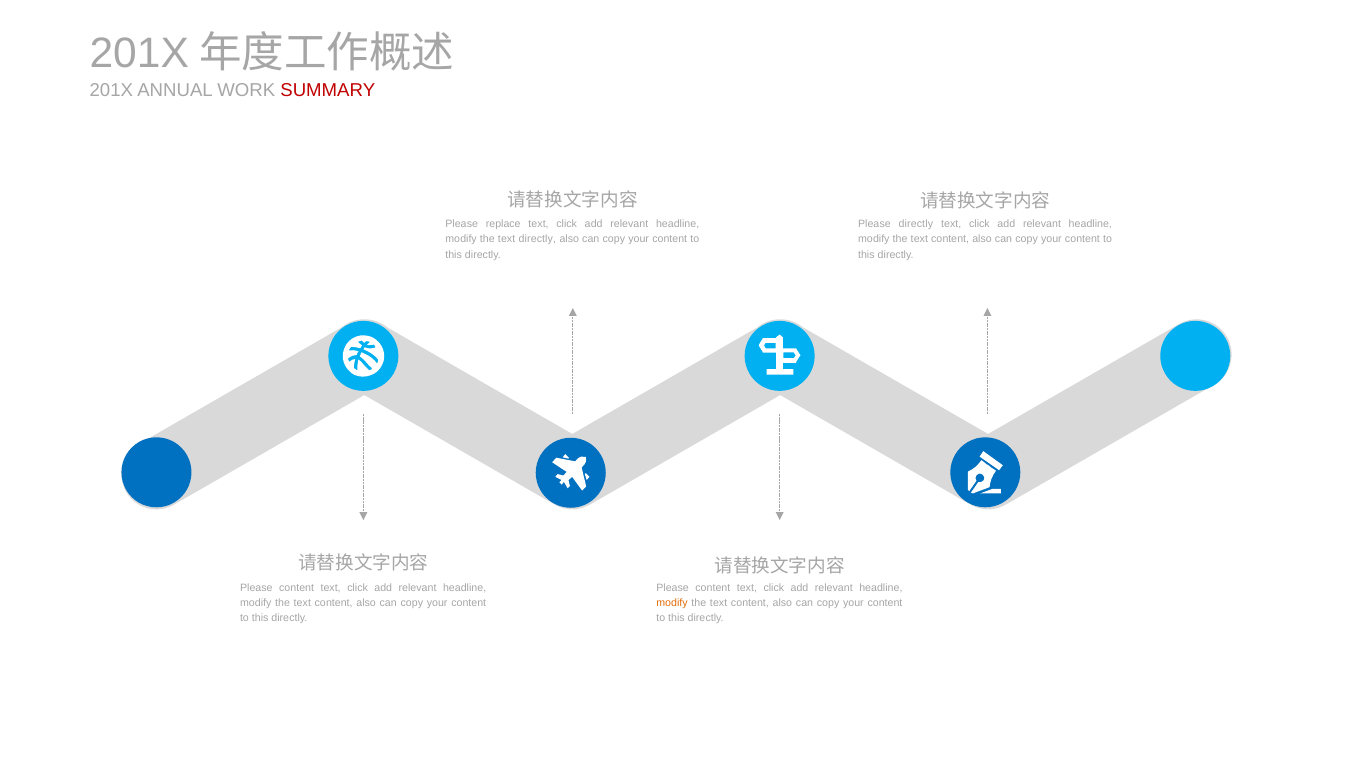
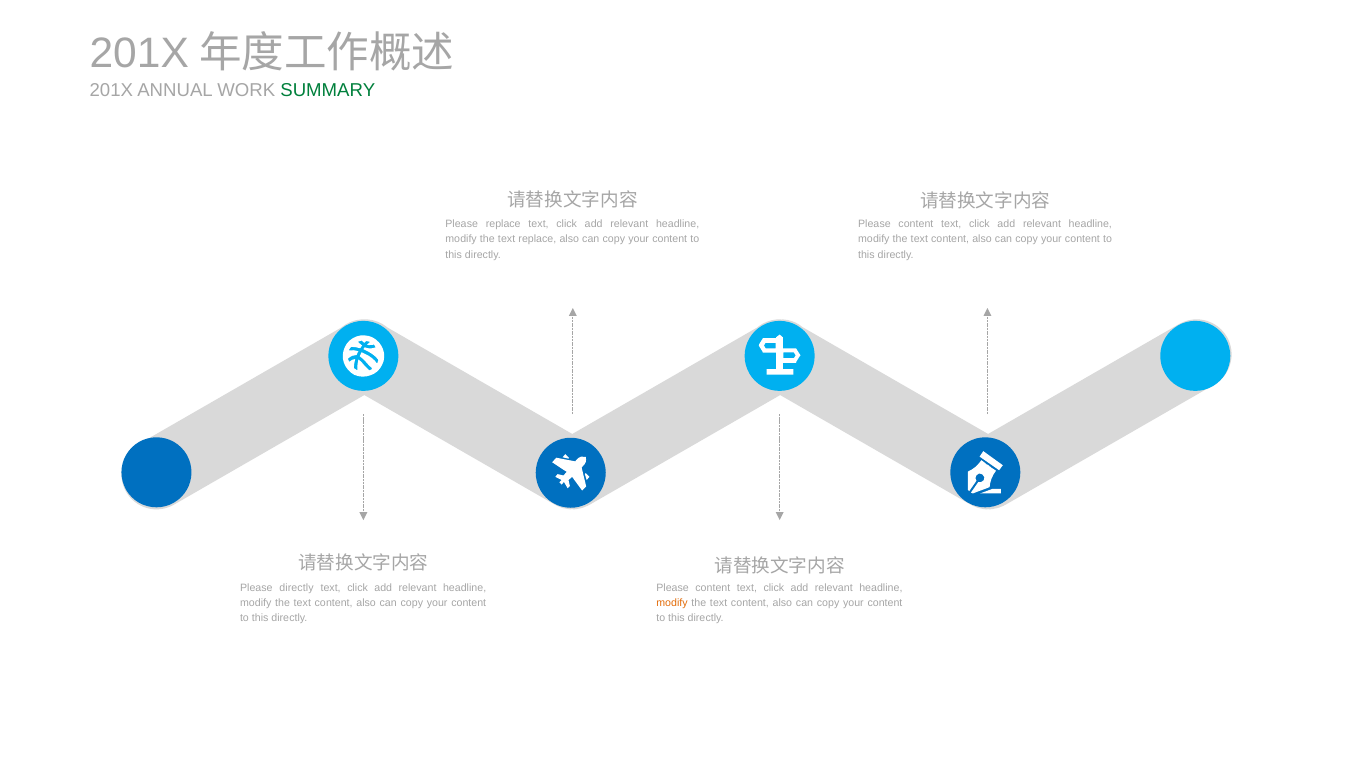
SUMMARY colour: red -> green (328, 90)
directly: directly -> content (916, 224)
text directly: directly -> replace (537, 239)
content: content -> directly (297, 587)
